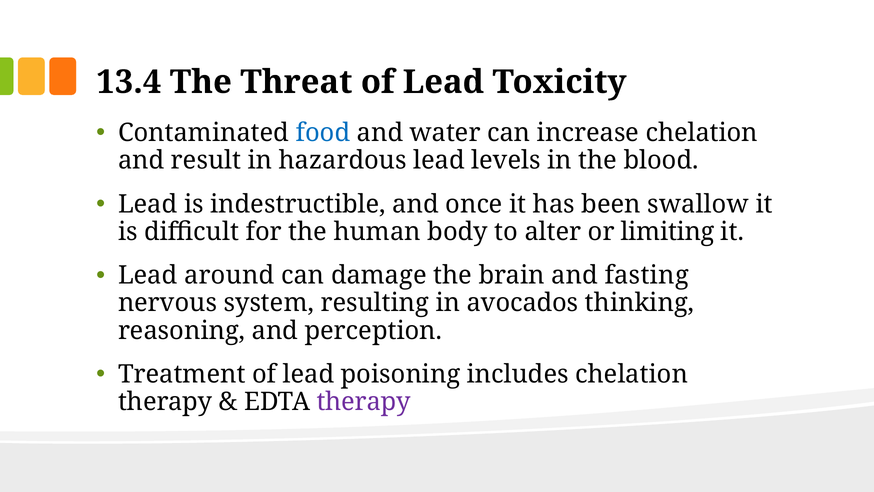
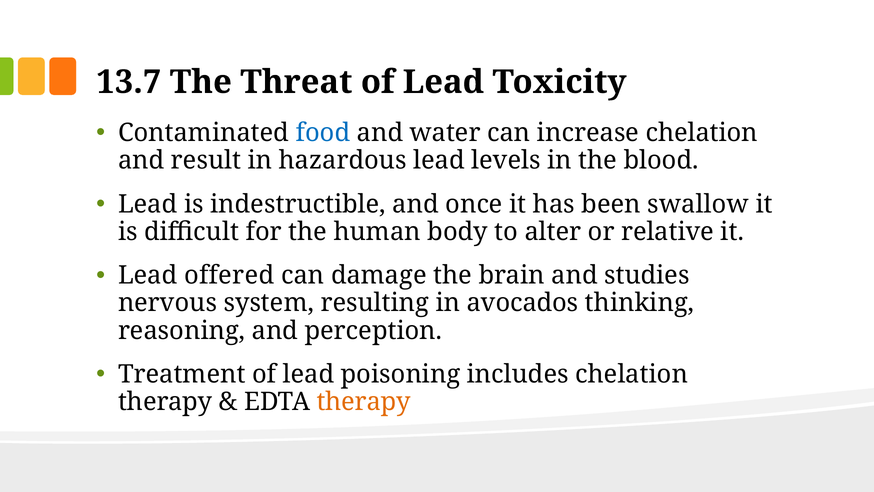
13.4: 13.4 -> 13.7 (129, 82)
limiting: limiting -> relative (668, 232)
around: around -> offered (229, 275)
fasting: fasting -> studies (647, 275)
therapy colour: purple -> orange (364, 402)
